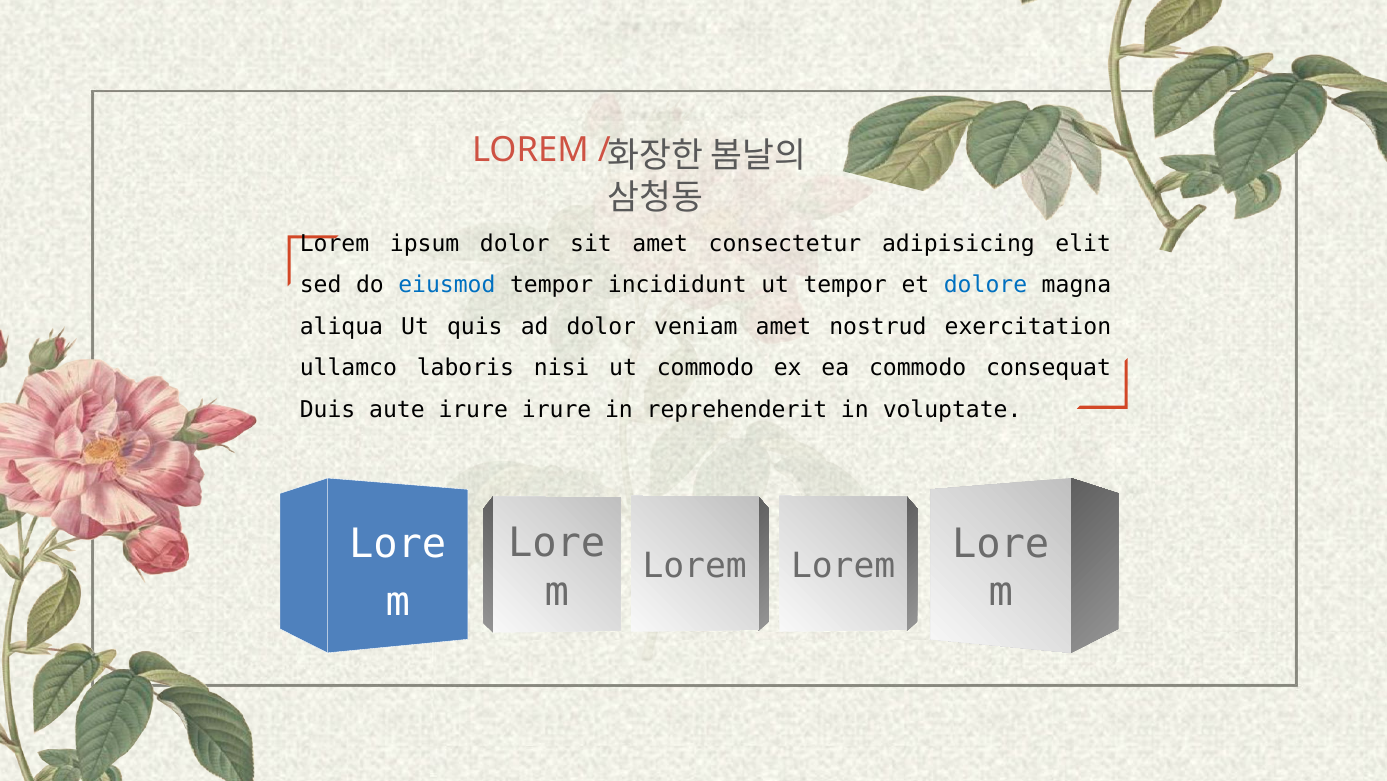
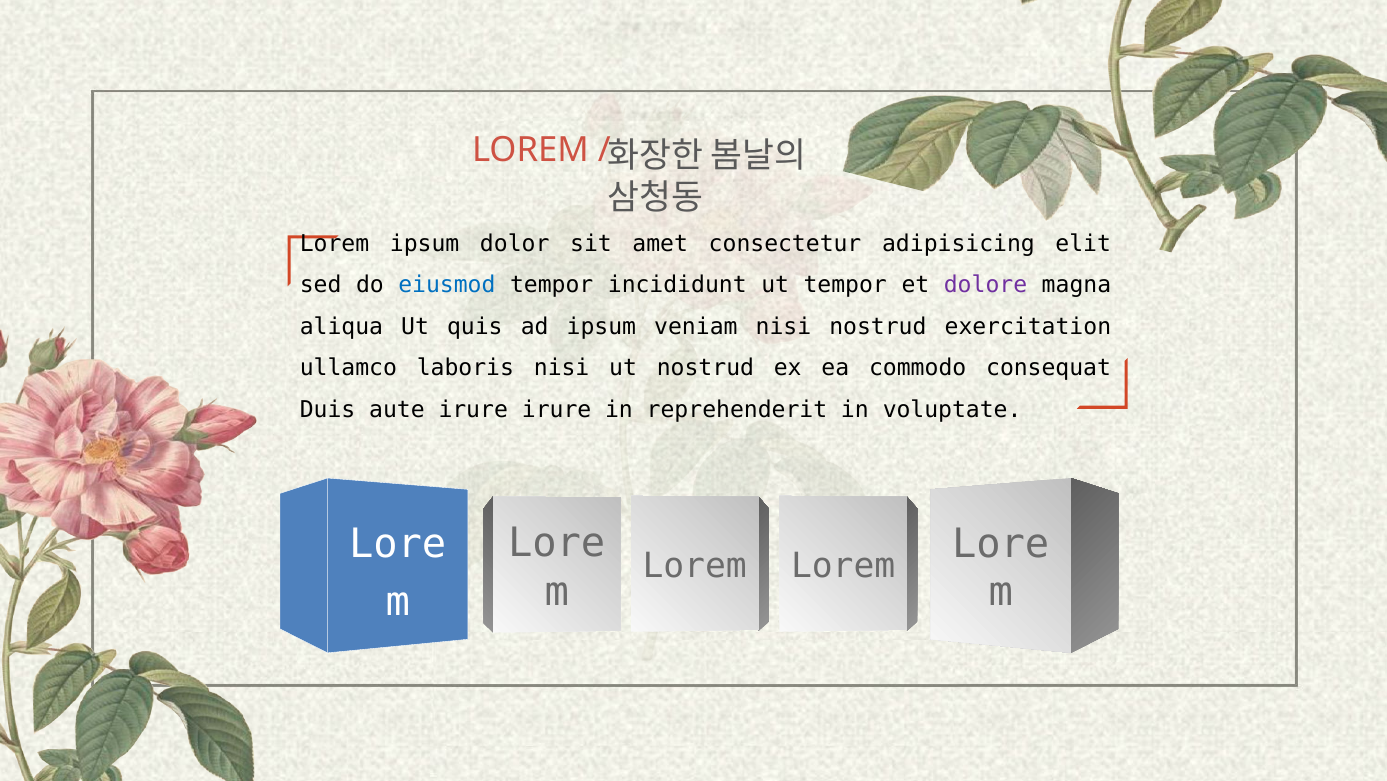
dolore colour: blue -> purple (986, 285)
ad dolor: dolor -> ipsum (601, 327)
veniam amet: amet -> nisi (783, 327)
ut commodo: commodo -> nostrud (705, 368)
